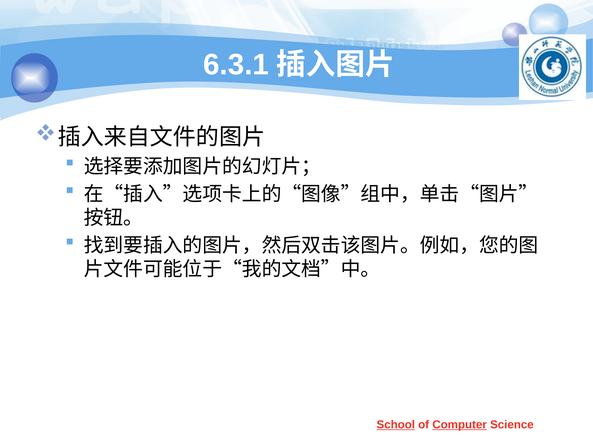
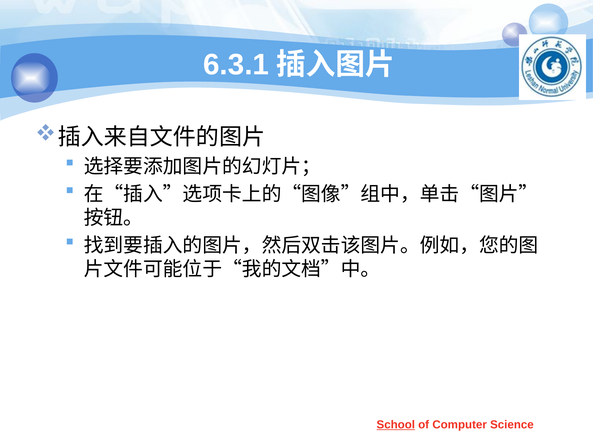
Computer underline: present -> none (460, 425)
